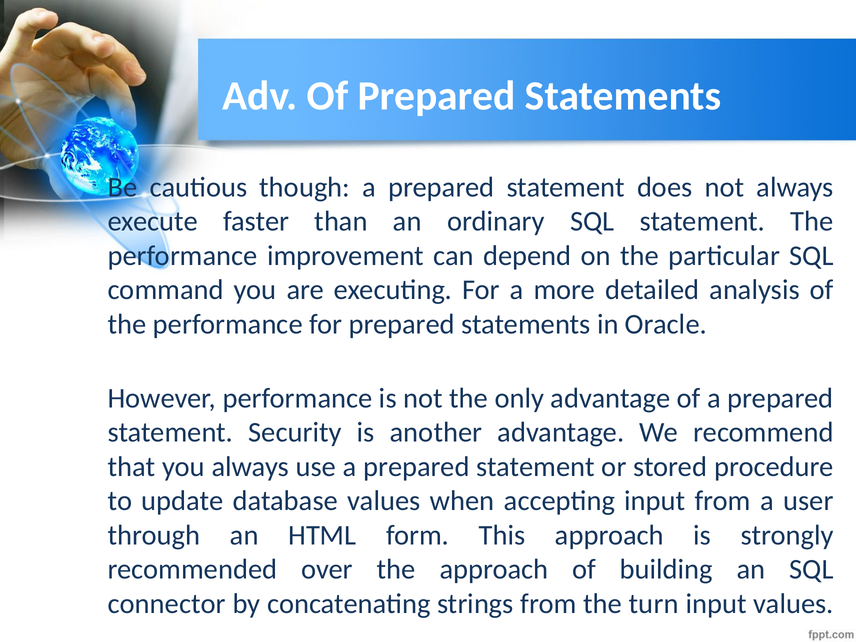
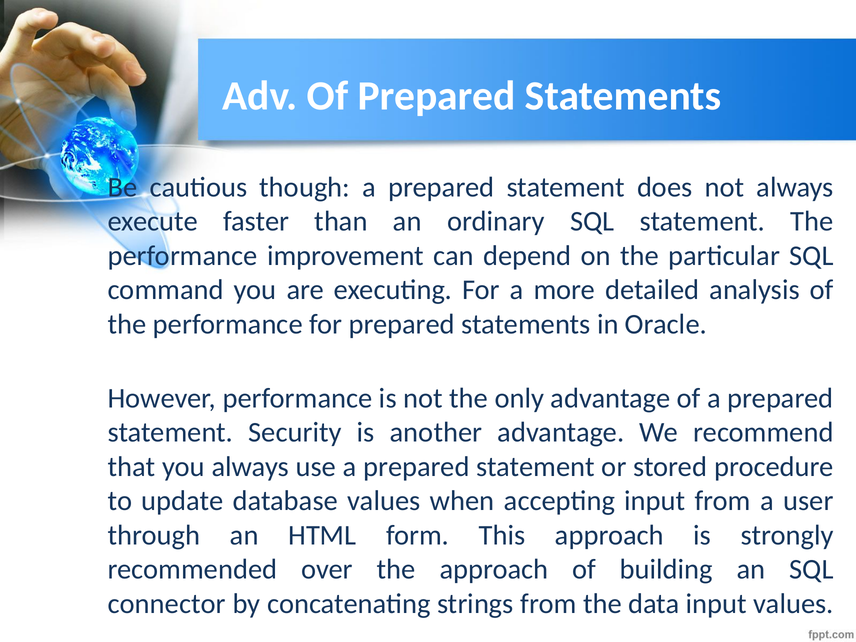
turn: turn -> data (654, 604)
